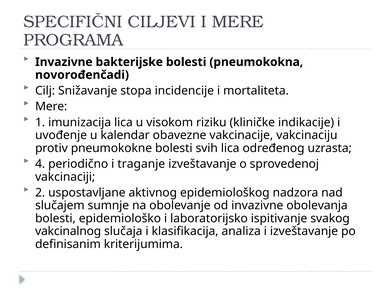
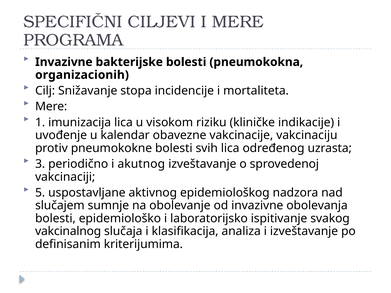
novorođenčadi: novorođenčadi -> organizacionih (82, 75)
4: 4 -> 3 (40, 164)
traganje: traganje -> akutnog (141, 164)
2: 2 -> 5 (40, 193)
